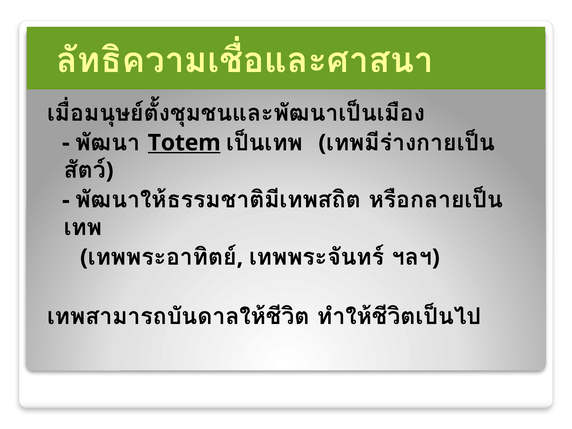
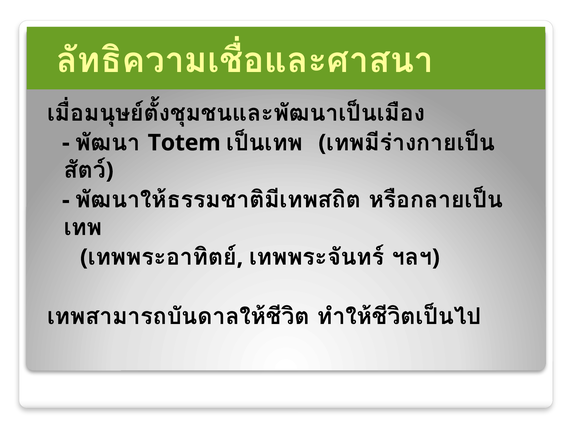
Totem underline: present -> none (184, 143)
